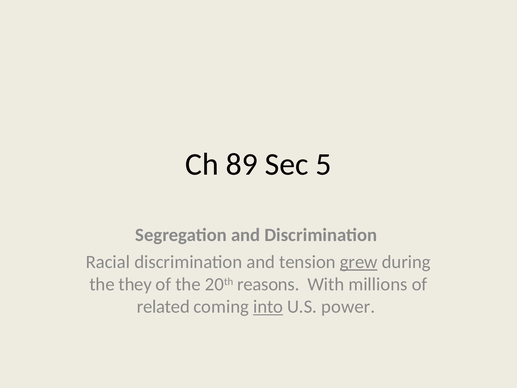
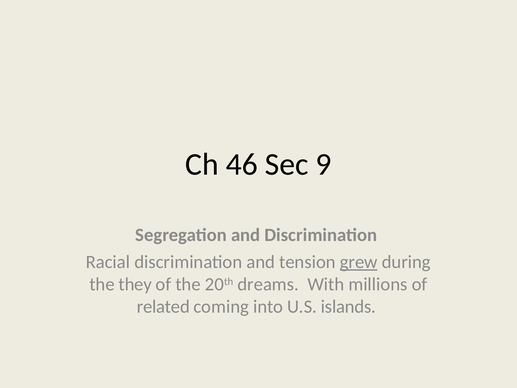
89: 89 -> 46 (242, 164)
5: 5 -> 9 (324, 164)
reasons: reasons -> dreams (268, 284)
into underline: present -> none (268, 307)
power: power -> islands (348, 307)
